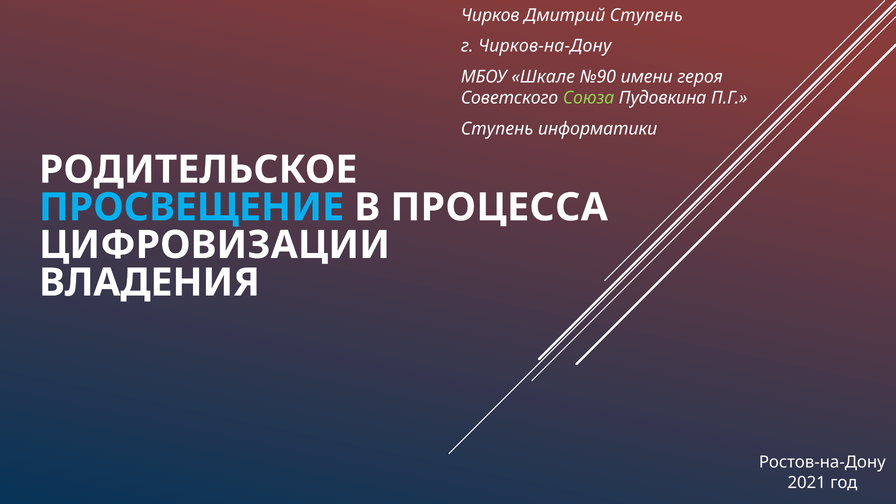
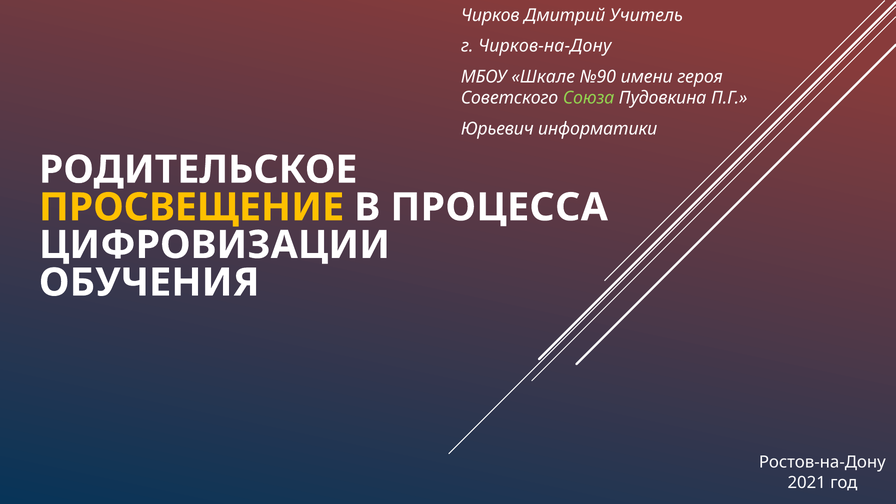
Дмитрий Ступень: Ступень -> Учитель (646, 15)
Ступень: Ступень -> Юрьевич (497, 129)
ПРОСВЕЩЕНИЕ colour: light blue -> yellow (192, 207)
ВЛАДЕНИЯ: ВЛАДЕНИЯ -> ОБУЧЕНИЯ (149, 283)
